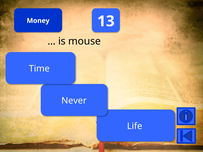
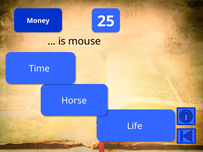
13: 13 -> 25 (106, 21)
Never: Never -> Horse (74, 101)
